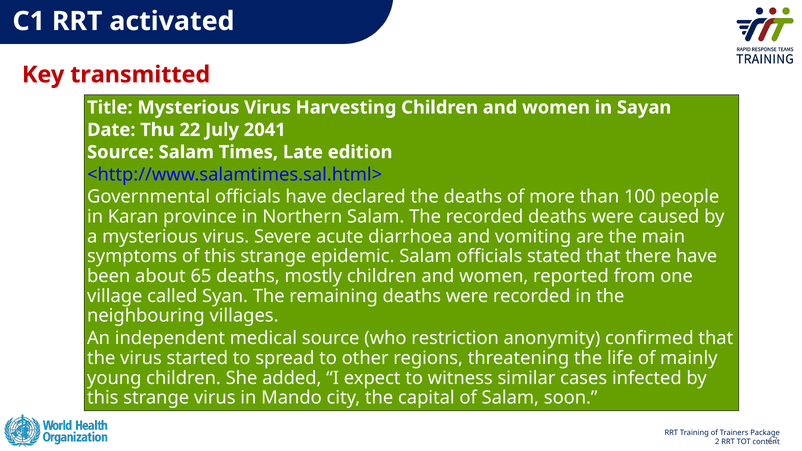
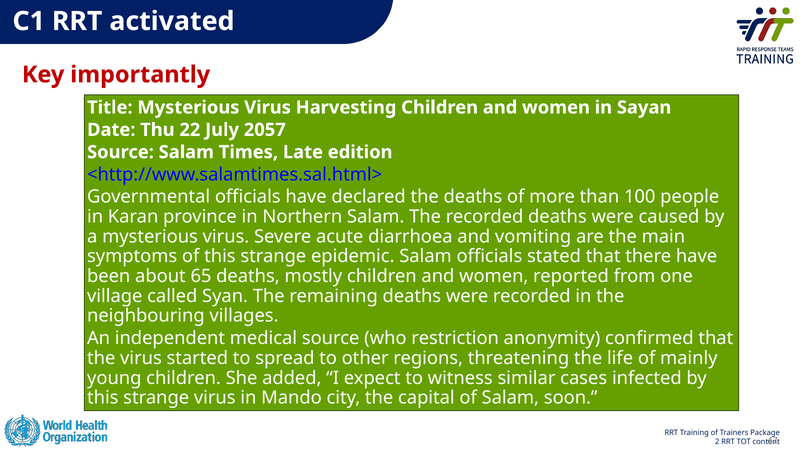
transmitted: transmitted -> importantly (140, 75)
2041: 2041 -> 2057 (265, 130)
